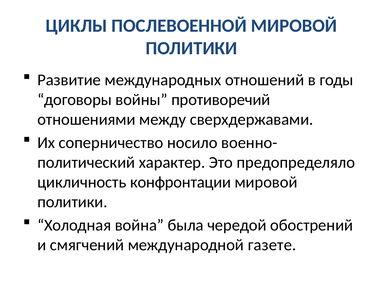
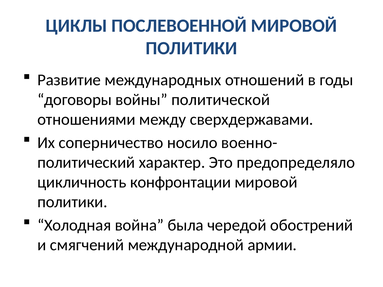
противоречий: противоречий -> политической (221, 100)
газете: газете -> армии (272, 245)
